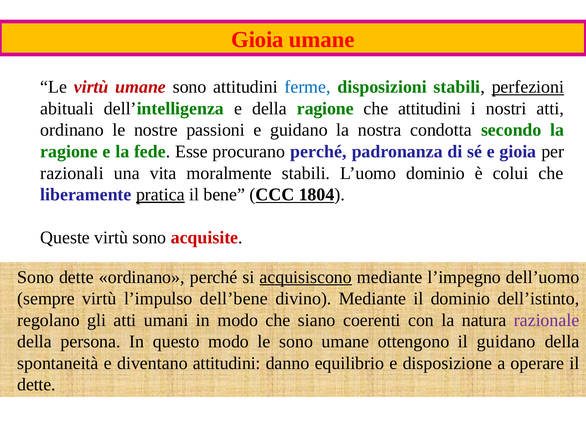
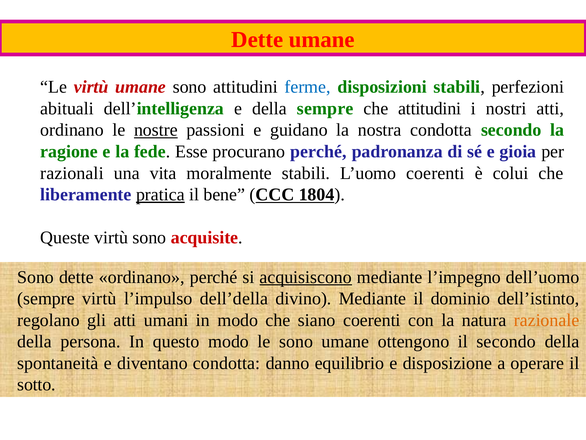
Gioia: Gioia -> Dette (257, 39)
perfezioni underline: present -> none (528, 87)
della ragione: ragione -> sempre (325, 108)
nostre underline: none -> present (156, 130)
L’uomo dominio: dominio -> coerenti (435, 173)
dell’bene: dell’bene -> dell’della (234, 298)
razionale colour: purple -> orange (547, 320)
il guidano: guidano -> secondo (506, 341)
diventano attitudini: attitudini -> condotta (227, 363)
dette: dette -> sotto (36, 384)
